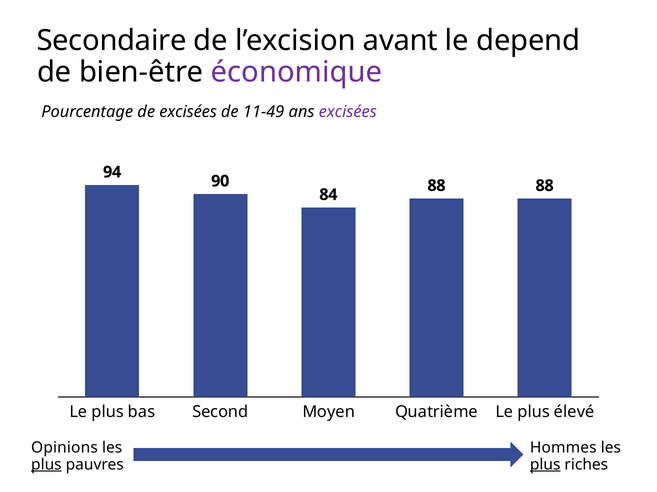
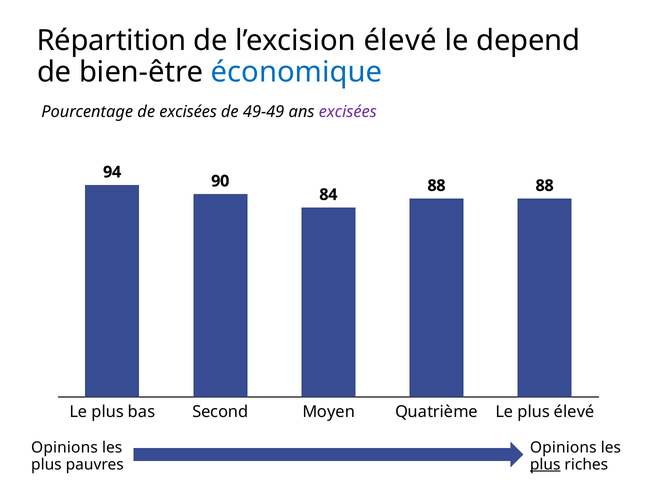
Secondaire: Secondaire -> Répartition (112, 41)
l’excision avant: avant -> élevé (400, 41)
économique colour: purple -> blue (297, 72)
11-49: 11-49 -> 49-49 (264, 112)
Hommes: Hommes -> Opinions (563, 448)
plus underline: present -> none (46, 465)
